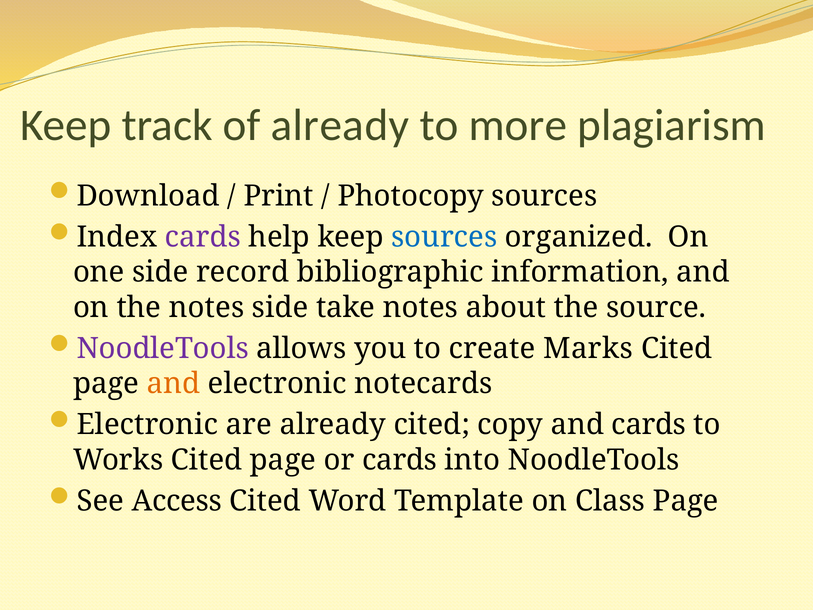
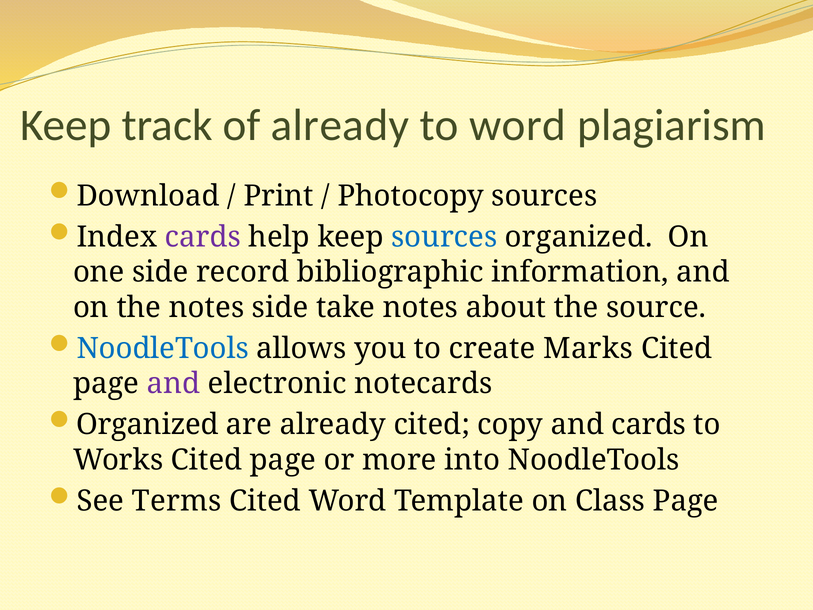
to more: more -> word (518, 125)
NoodleTools colour: purple -> blue (163, 348)
and colour: orange -> purple (173, 384)
Electronic: Electronic -> Organized (148, 425)
or cards: cards -> more (399, 460)
Access: Access -> Terms (177, 501)
